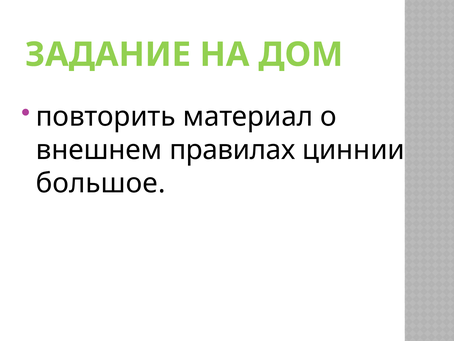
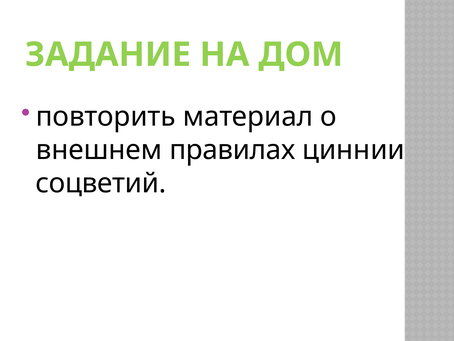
большое: большое -> соцветий (101, 183)
